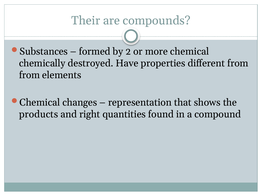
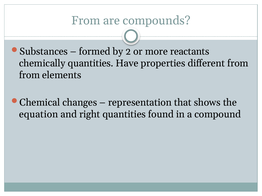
Their: Their -> From (86, 21)
more chemical: chemical -> reactants (190, 52)
chemically destroyed: destroyed -> quantities (91, 63)
products: products -> equation (39, 115)
